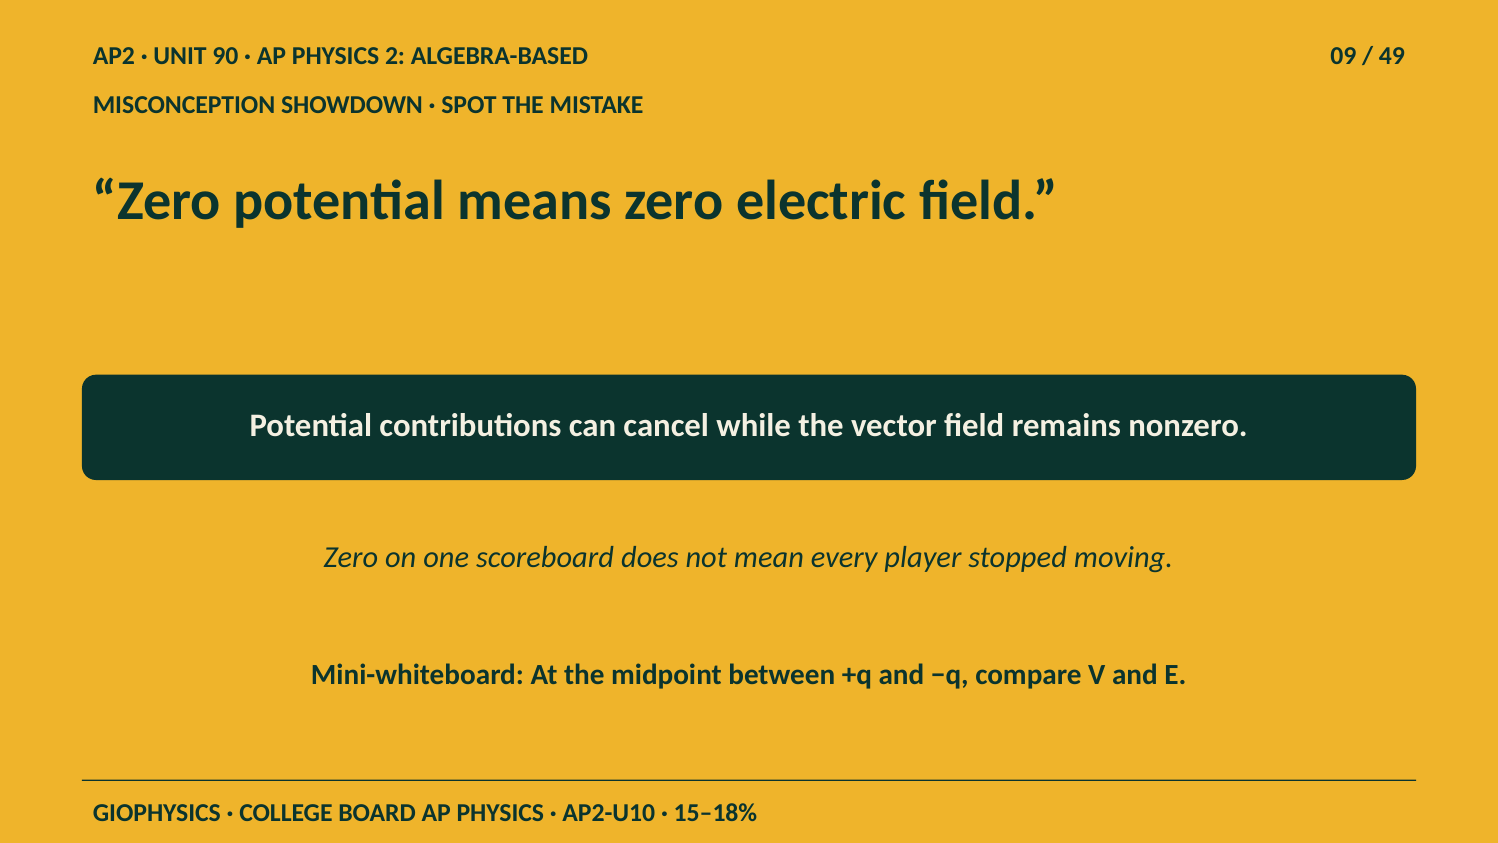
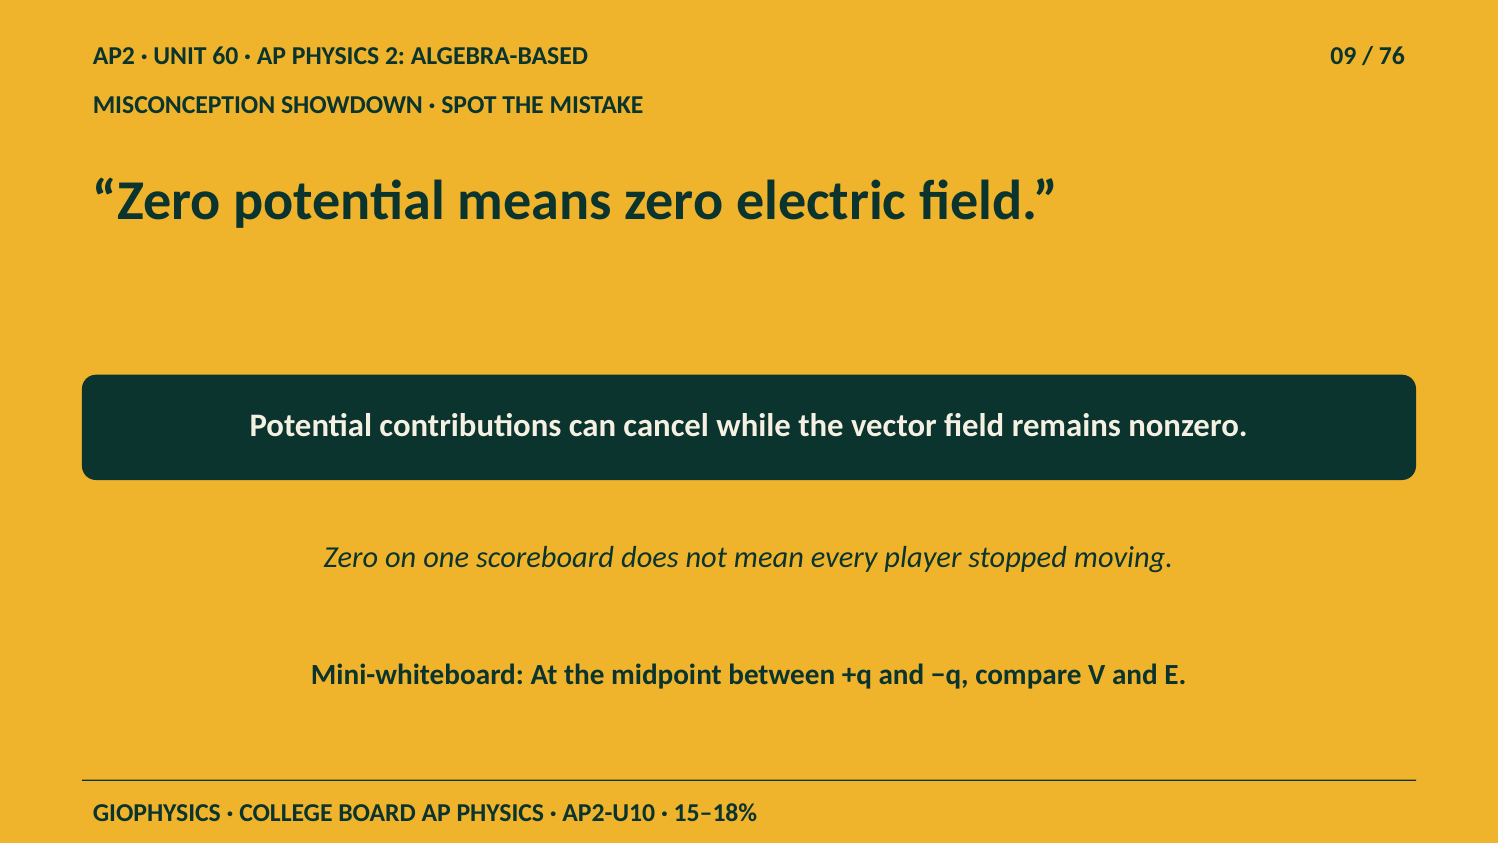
90: 90 -> 60 (225, 56)
49: 49 -> 76 (1392, 56)
